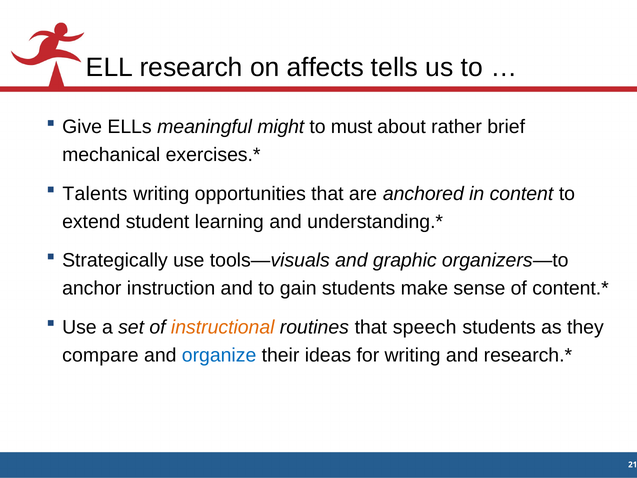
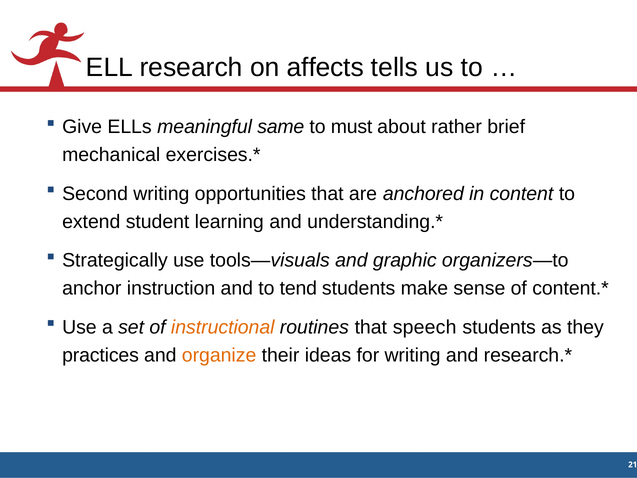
might: might -> same (281, 127)
Talents: Talents -> Second (95, 194)
gain: gain -> tend (298, 288)
compare: compare -> practices (101, 355)
organize colour: blue -> orange (219, 355)
